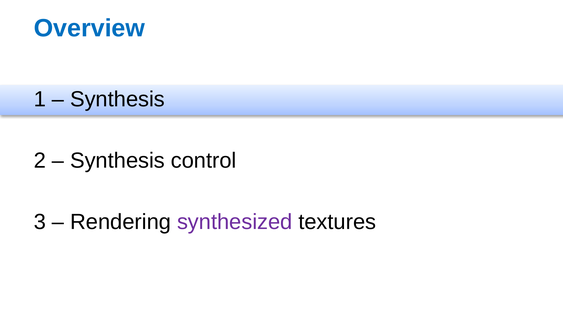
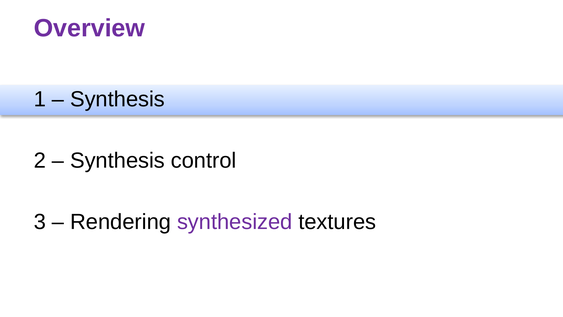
Overview colour: blue -> purple (89, 28)
